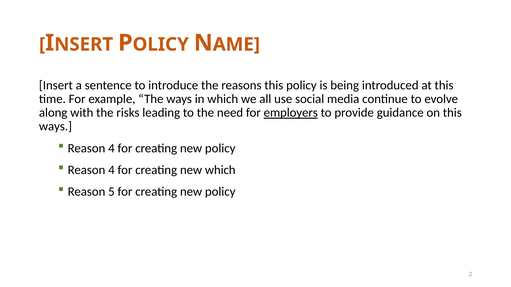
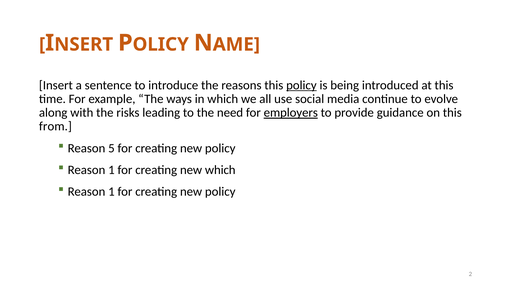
policy underline: none -> present (301, 85)
ways: ways -> from (55, 127)
4: 4 -> 5 (111, 148)
4: 4 -> 1 (111, 170)
5: 5 -> 1 (111, 192)
